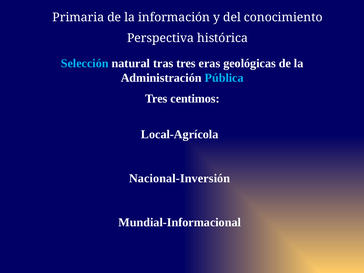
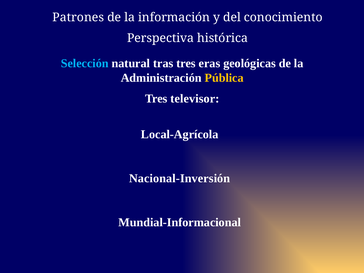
Primaria: Primaria -> Patrones (78, 17)
Pública colour: light blue -> yellow (224, 78)
centimos: centimos -> televisor (195, 99)
